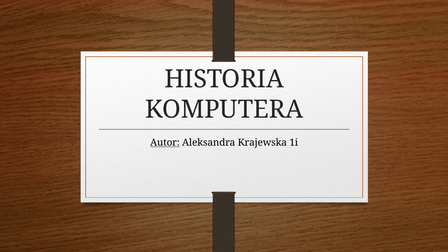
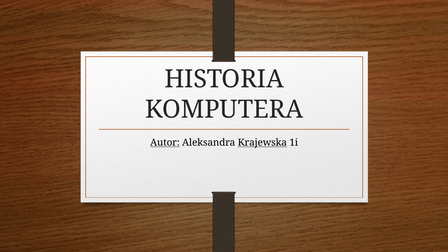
Krajewska underline: none -> present (262, 143)
